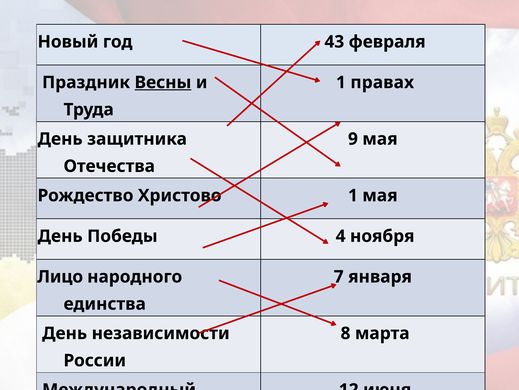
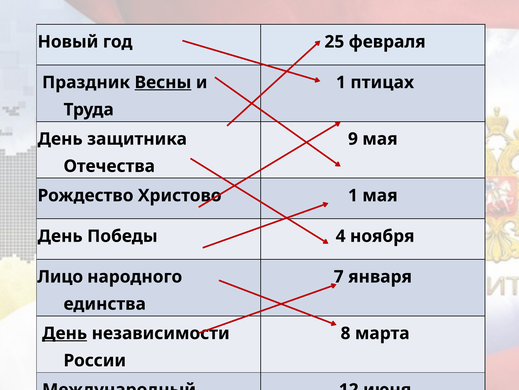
43: 43 -> 25 (334, 42)
правах: правах -> птицах (382, 82)
День underline: none -> present (65, 333)
